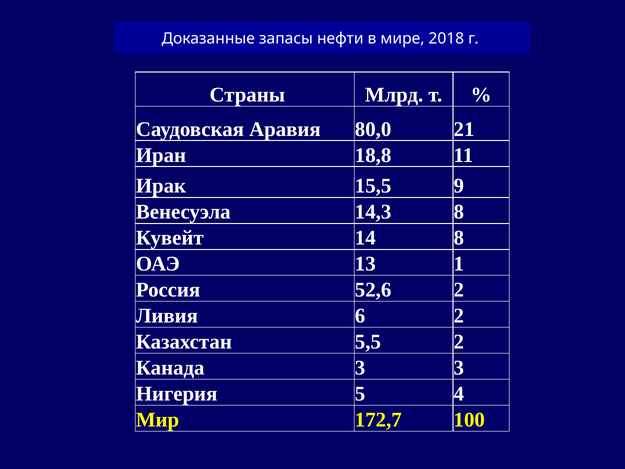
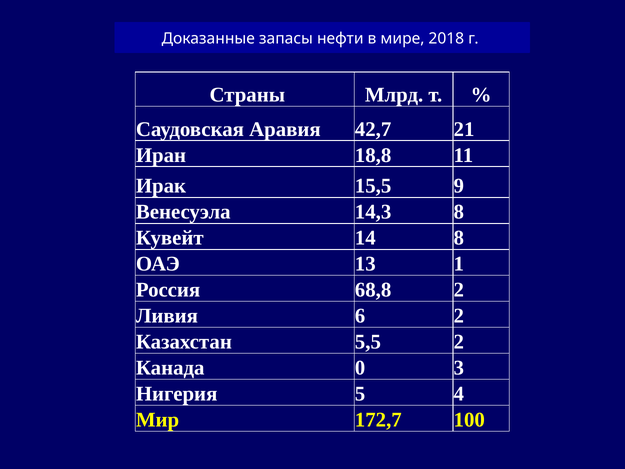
80,0: 80,0 -> 42,7 (373, 129)
52,6: 52,6 -> 68,8 (373, 290)
Канада 3: 3 -> 0 (360, 368)
